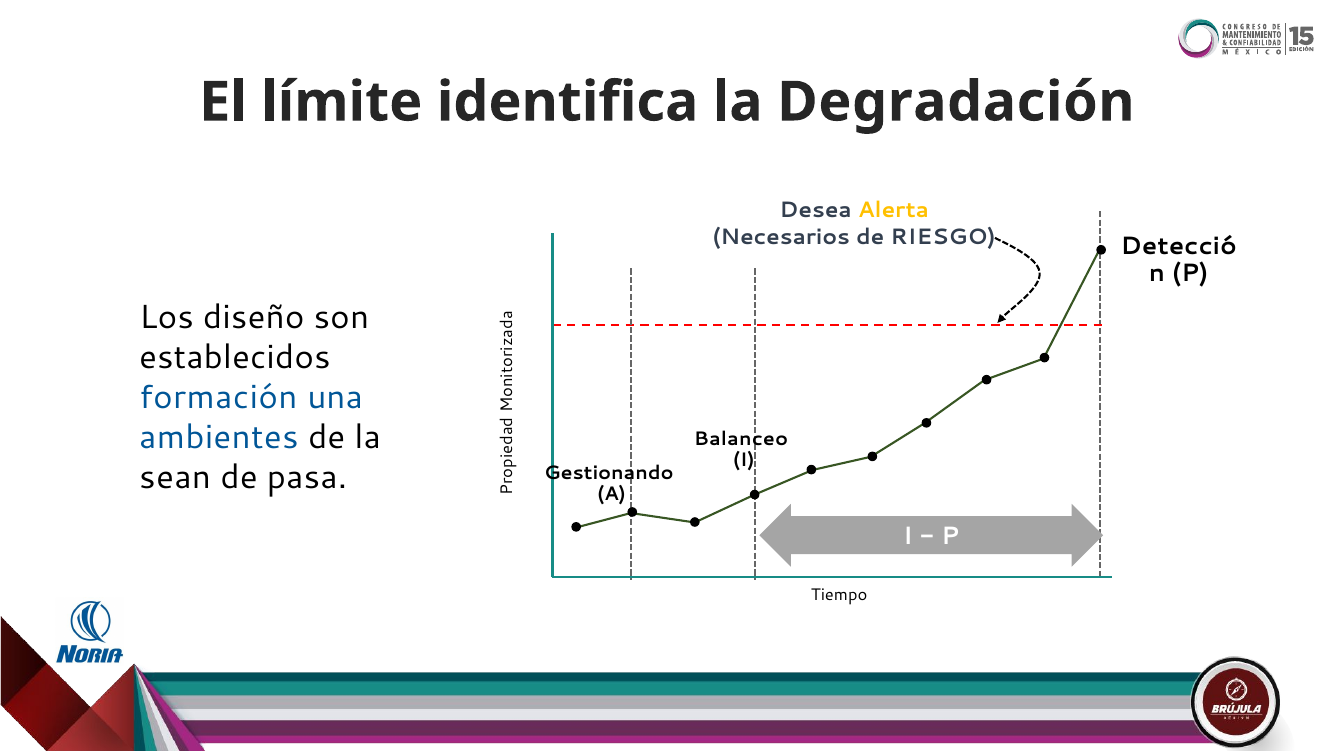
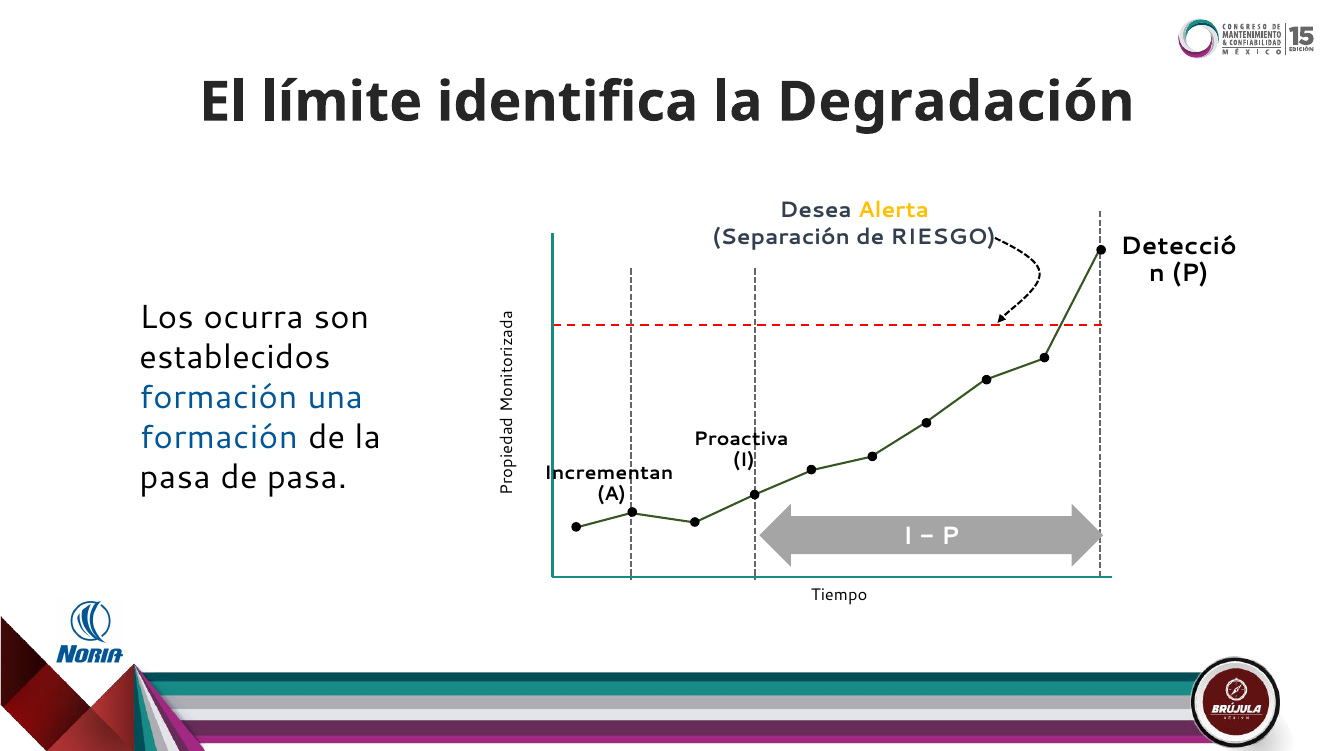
Necesarios: Necesarios -> Separación (781, 237)
diseño: diseño -> ocurra (254, 318)
ambientes: ambientes -> formación (219, 438)
Balanceo: Balanceo -> Proactiva (741, 439)
sean: sean -> pasa (175, 478)
Gestionando: Gestionando -> Incrementan (609, 473)
